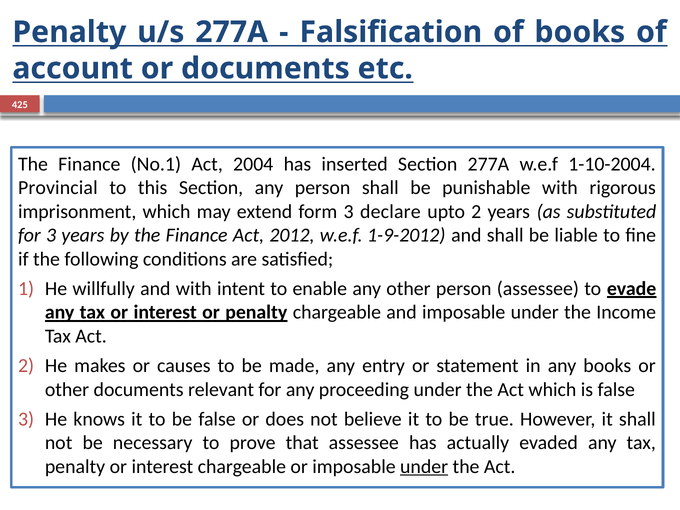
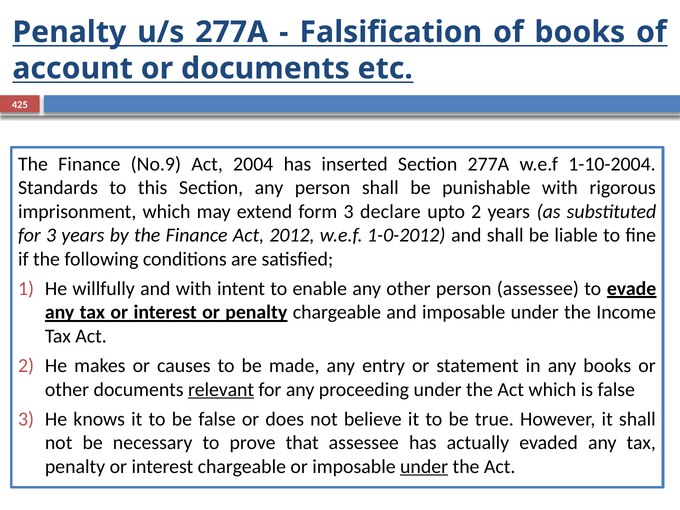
No.1: No.1 -> No.9 (156, 164)
Provincial: Provincial -> Standards (58, 188)
1-9-2012: 1-9-2012 -> 1-0-2012 (406, 235)
relevant underline: none -> present (221, 390)
